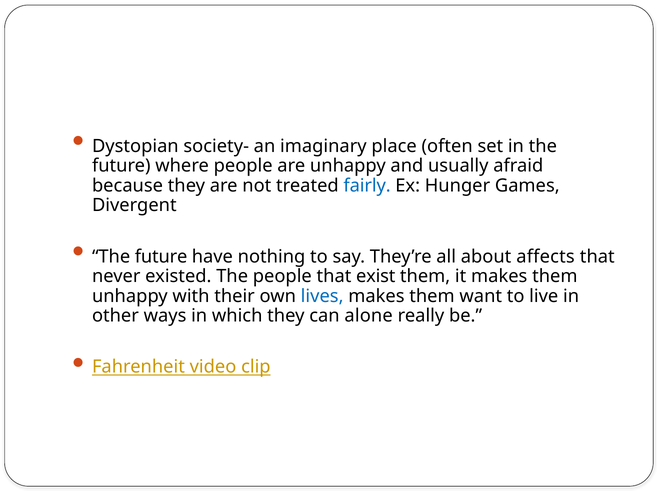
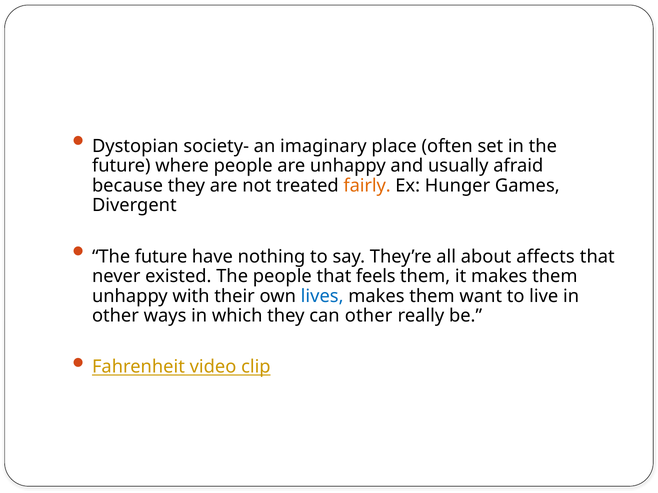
fairly colour: blue -> orange (367, 186)
exist: exist -> feels (376, 277)
can alone: alone -> other (369, 316)
